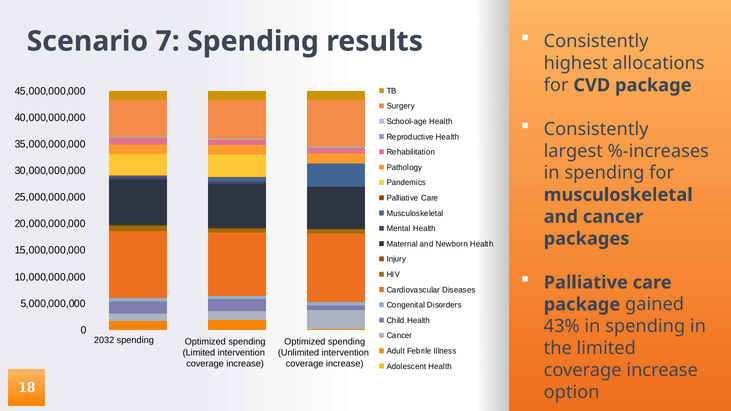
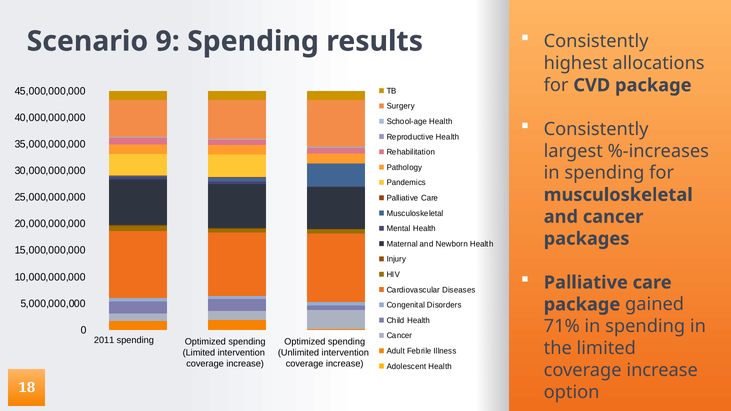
7: 7 -> 9 (168, 41)
43%: 43% -> 71% (562, 327)
2032: 2032 -> 2011 (104, 340)
